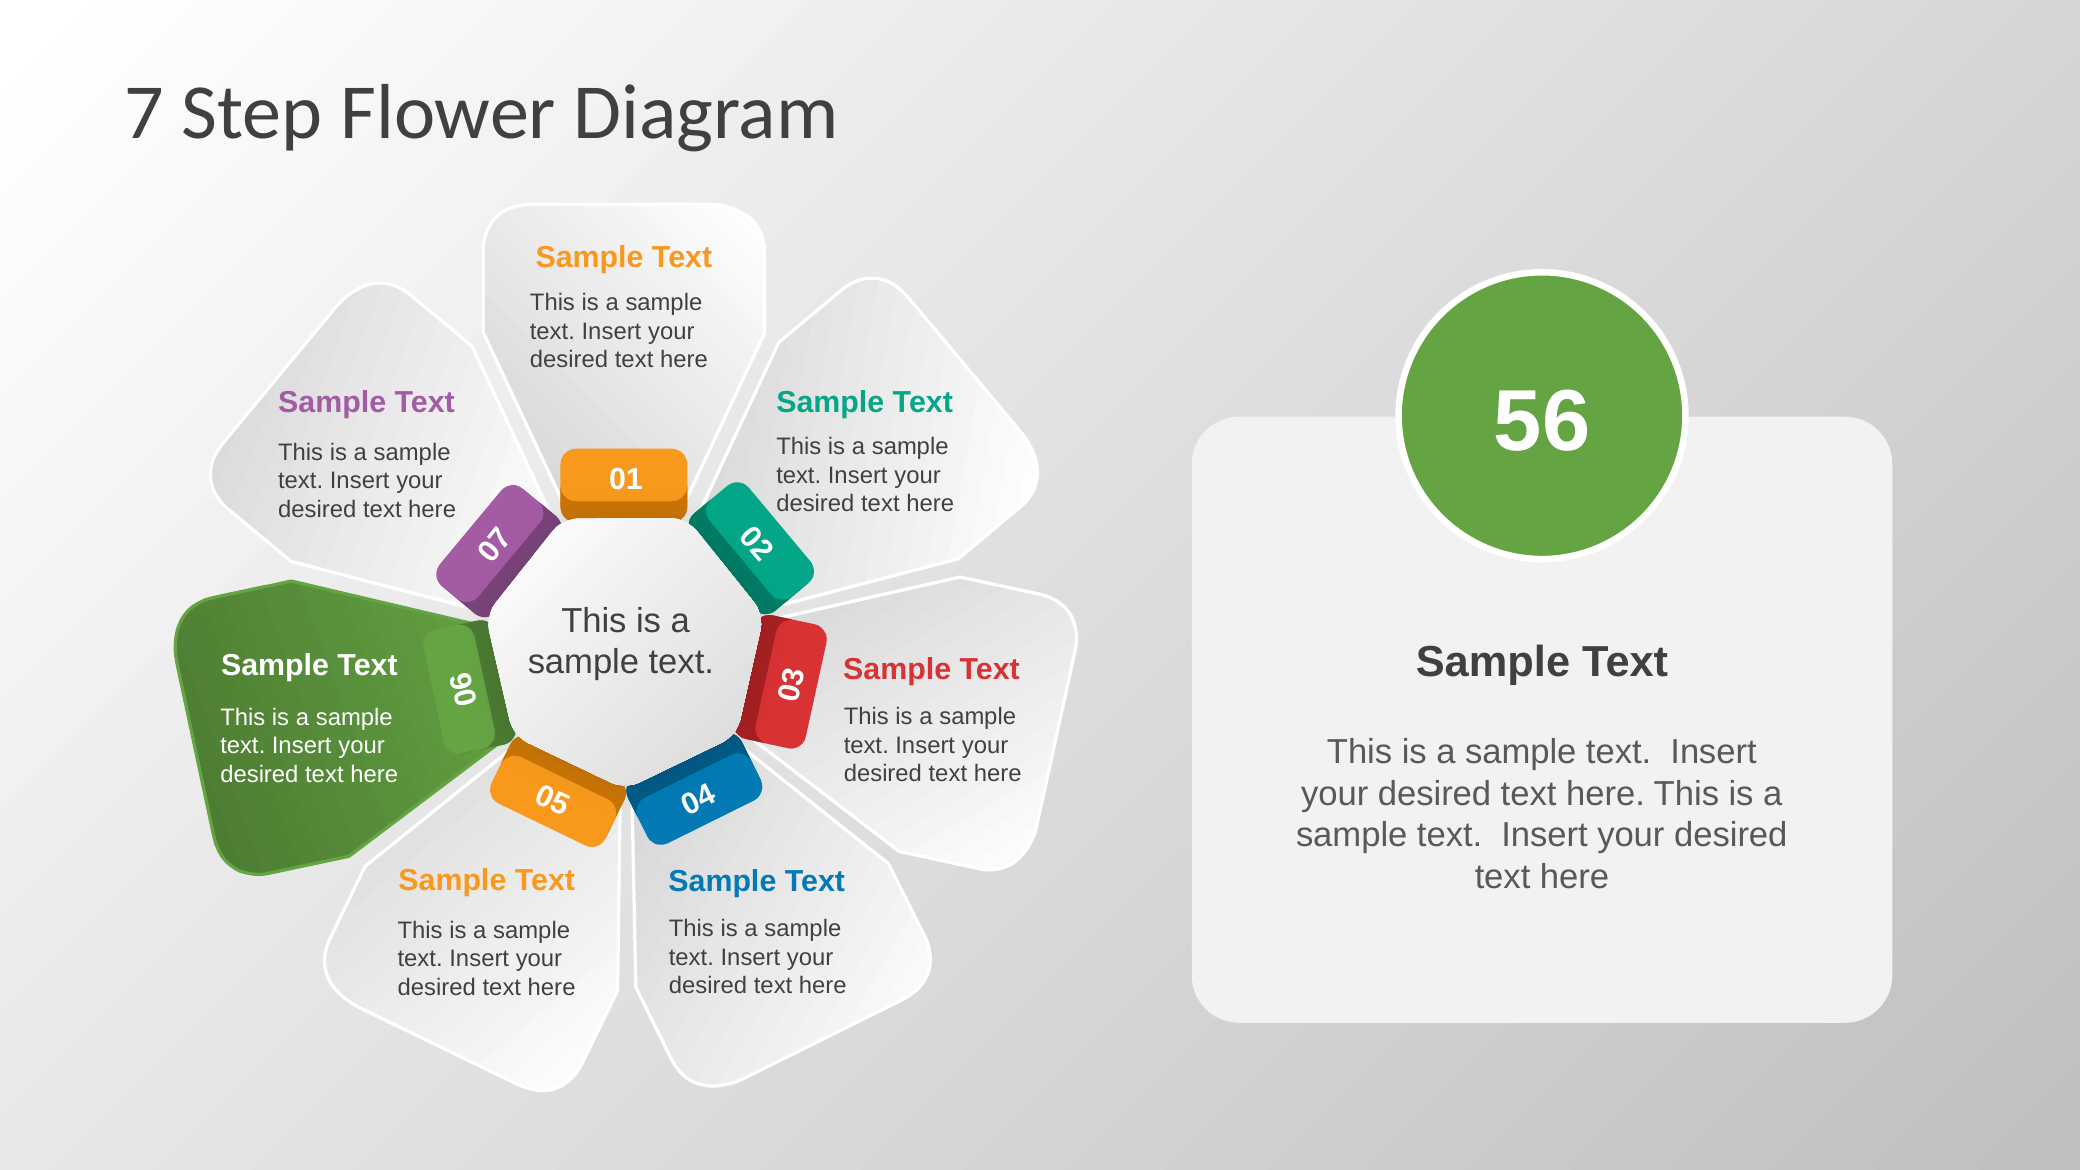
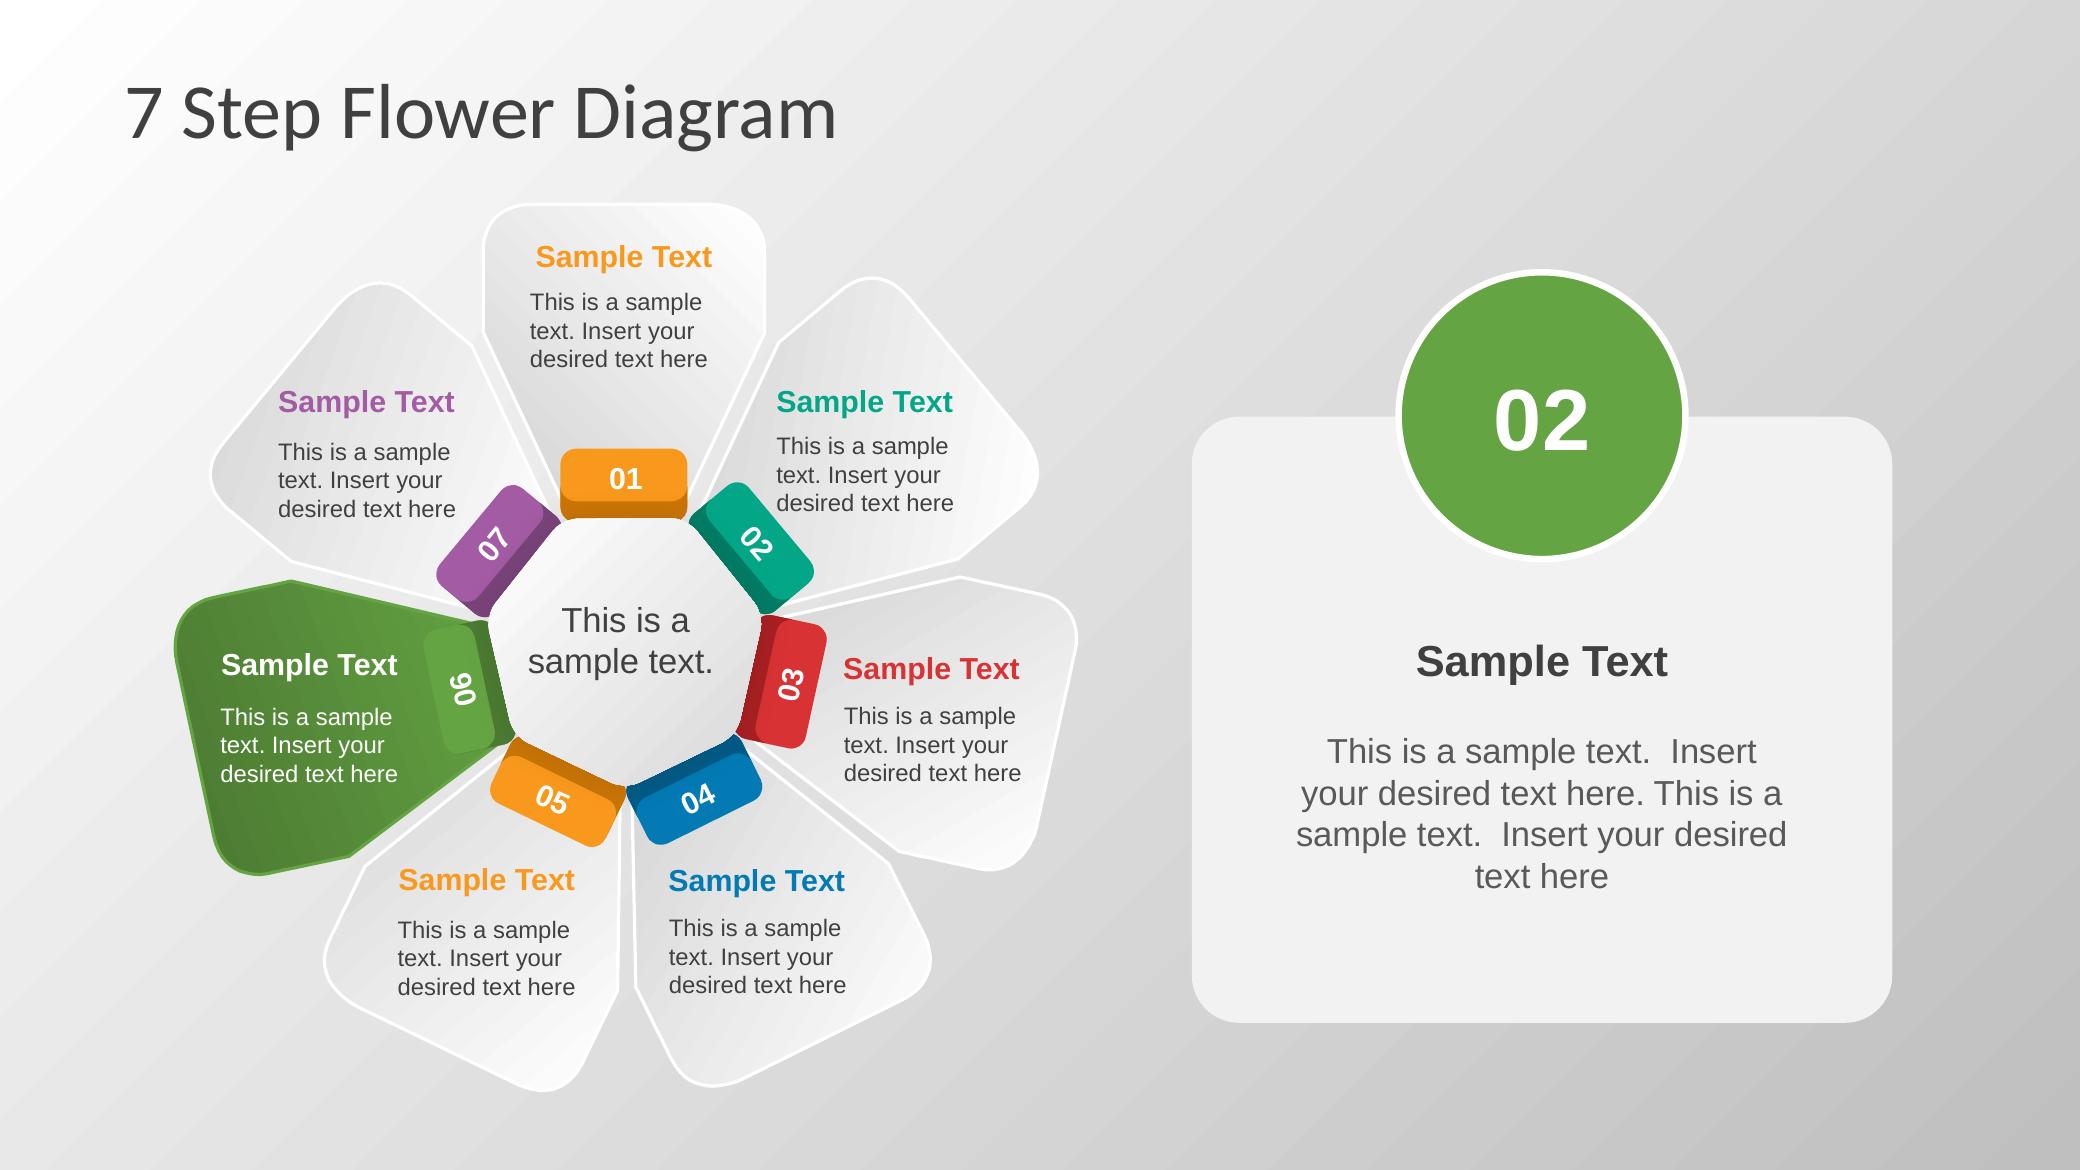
56: 56 -> 02 (1542, 422)
